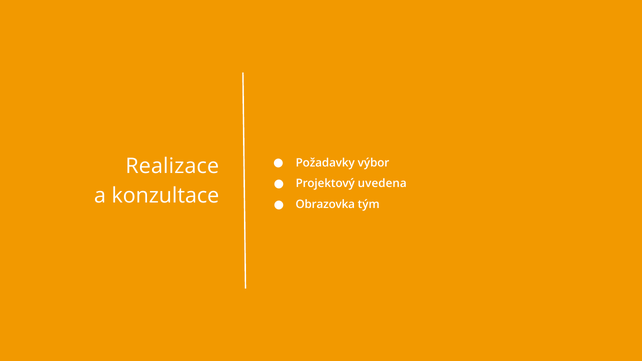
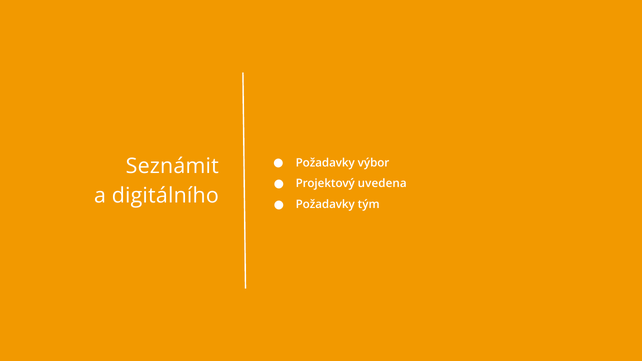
Realizace: Realizace -> Seznámit (172, 166)
konzultace: konzultace -> digitálního (165, 196)
Obrazovka: Obrazovka -> Požadavky (325, 205)
